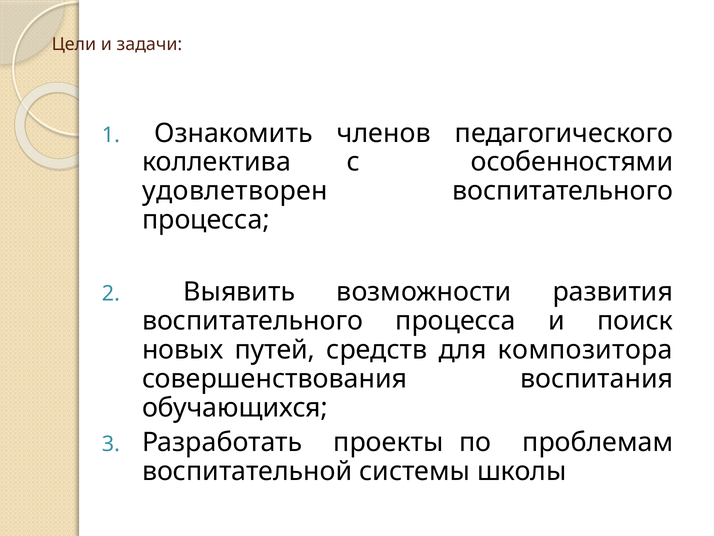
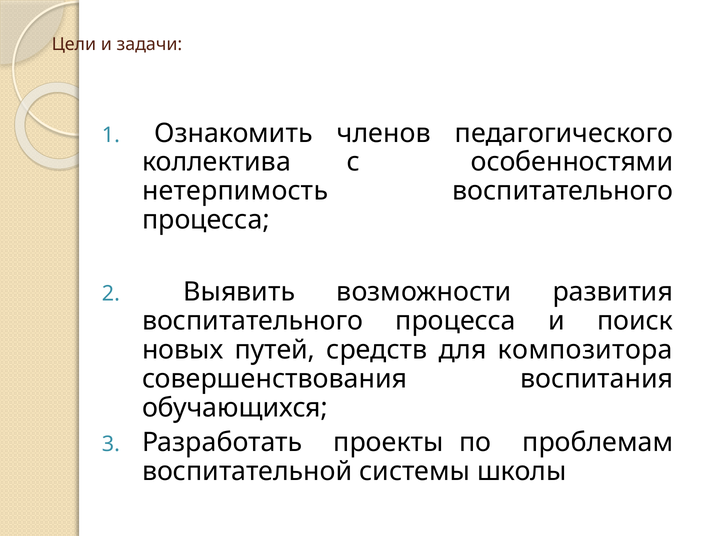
удовлетворен: удовлетворен -> нетерпимость (235, 191)
